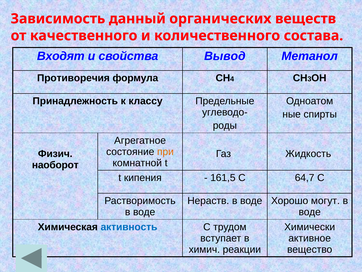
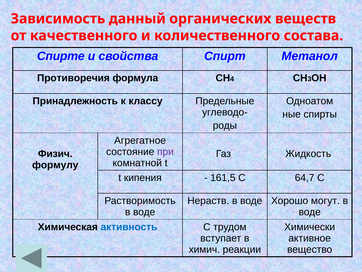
Входят: Входят -> Спирте (61, 56)
Вывод: Вывод -> Спирт (225, 56)
при colour: orange -> purple (165, 151)
наоборот: наоборот -> формулу (55, 165)
